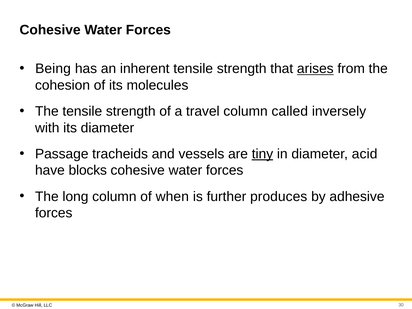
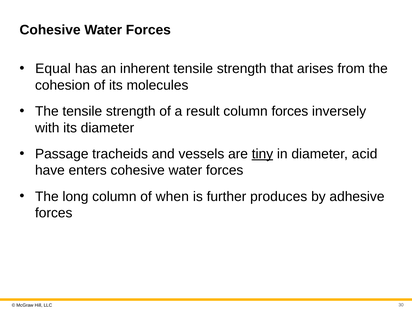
Being: Being -> Equal (53, 69)
arises underline: present -> none (315, 69)
travel: travel -> result (203, 111)
column called: called -> forces (290, 111)
blocks: blocks -> enters (88, 170)
